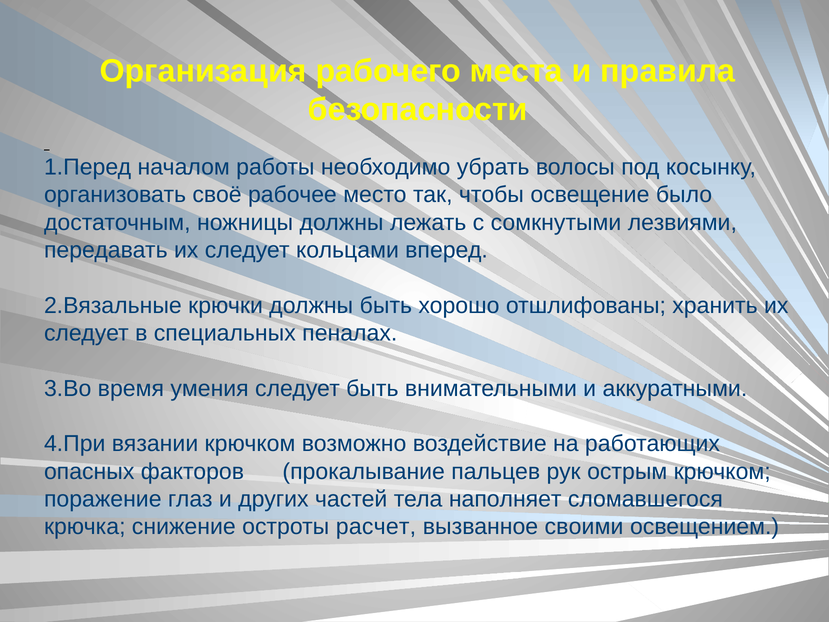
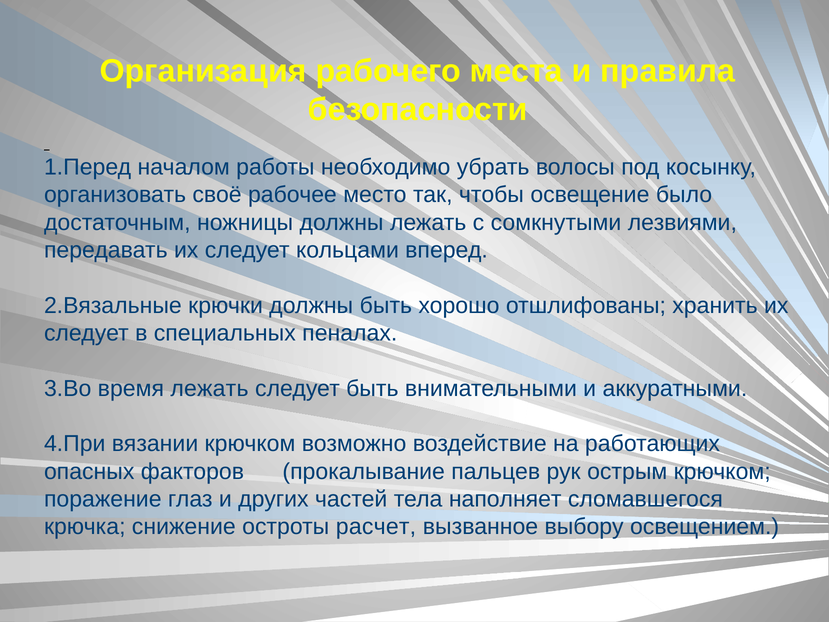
время умения: умения -> лежать (209, 388)
своими: своими -> выбору (584, 527)
